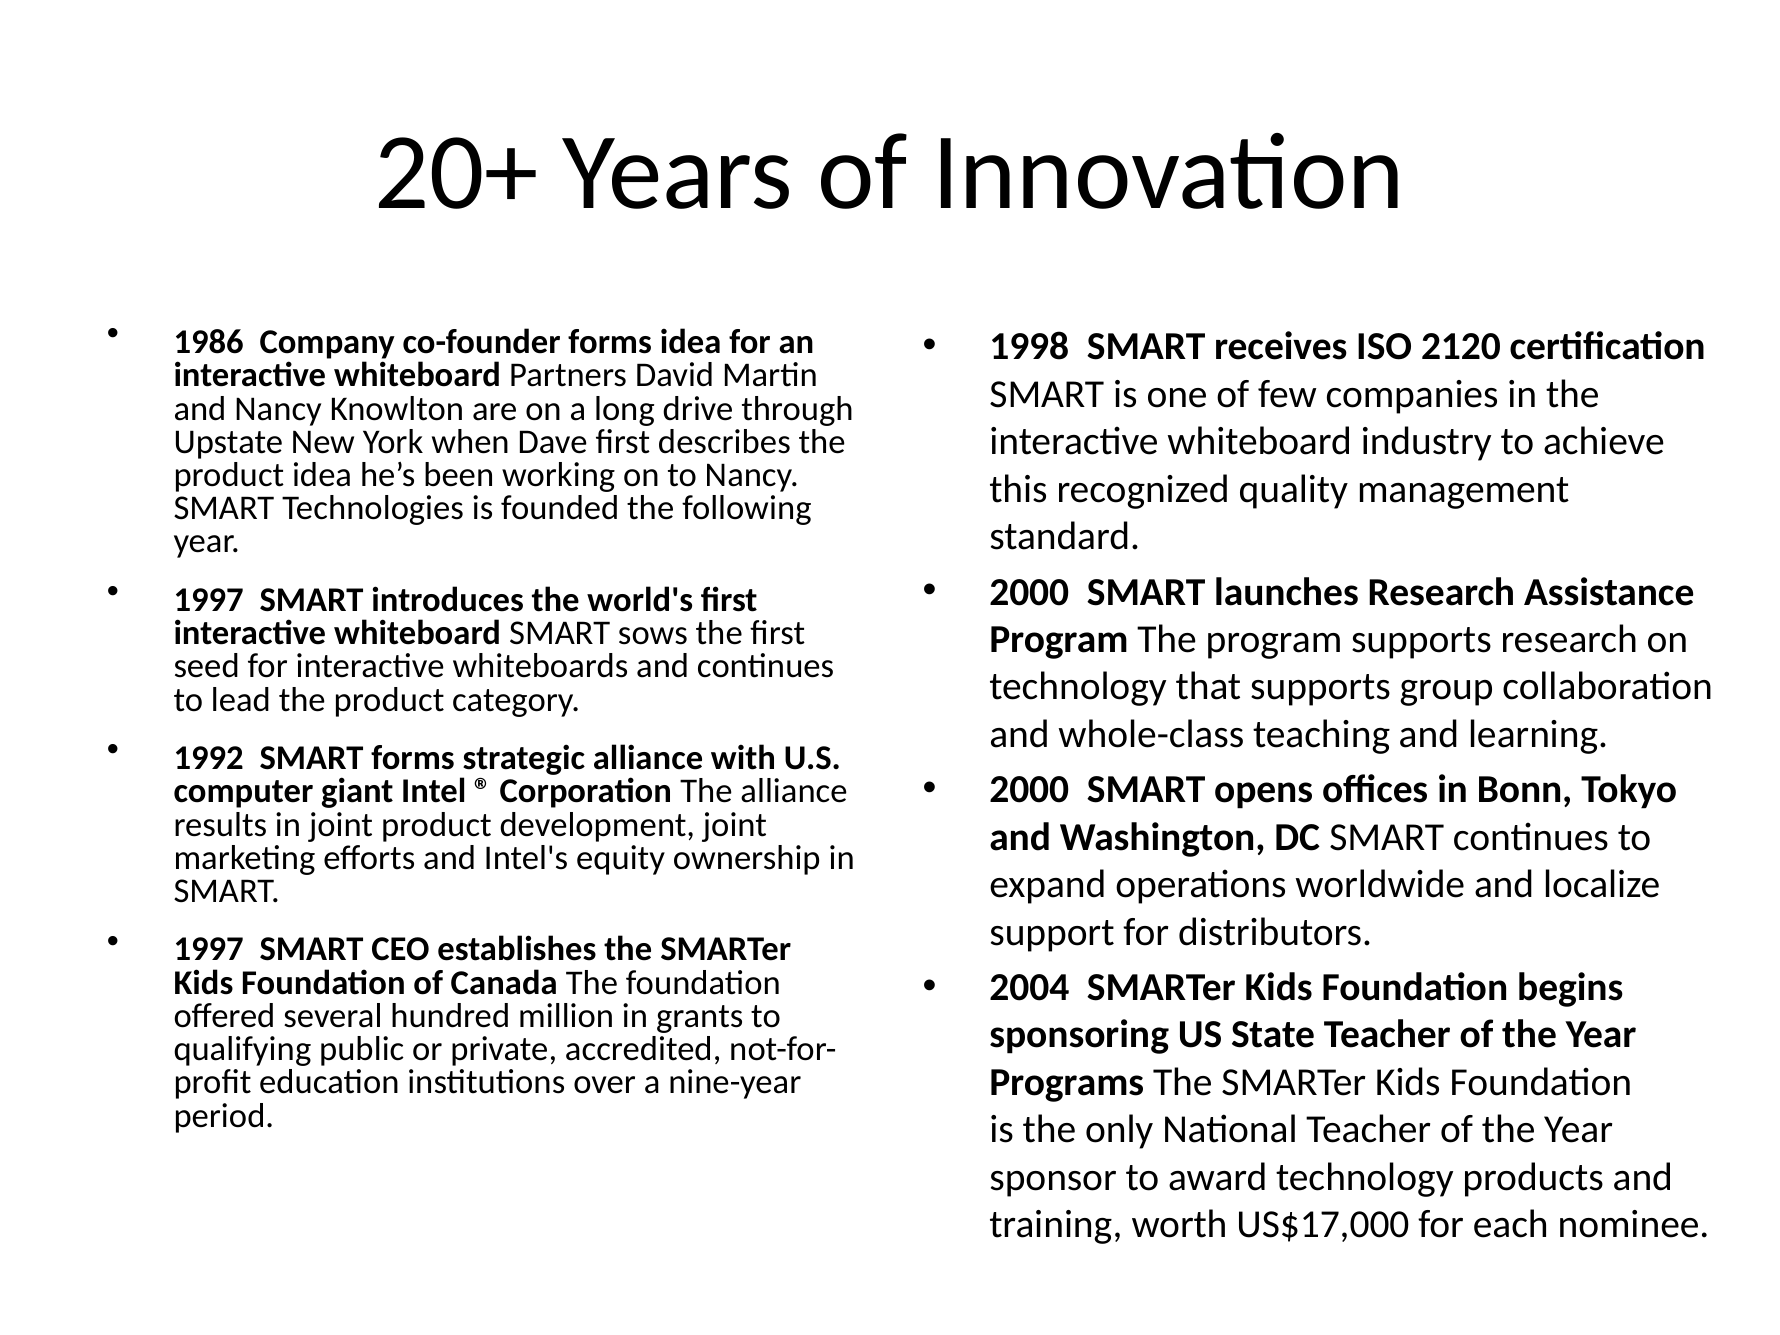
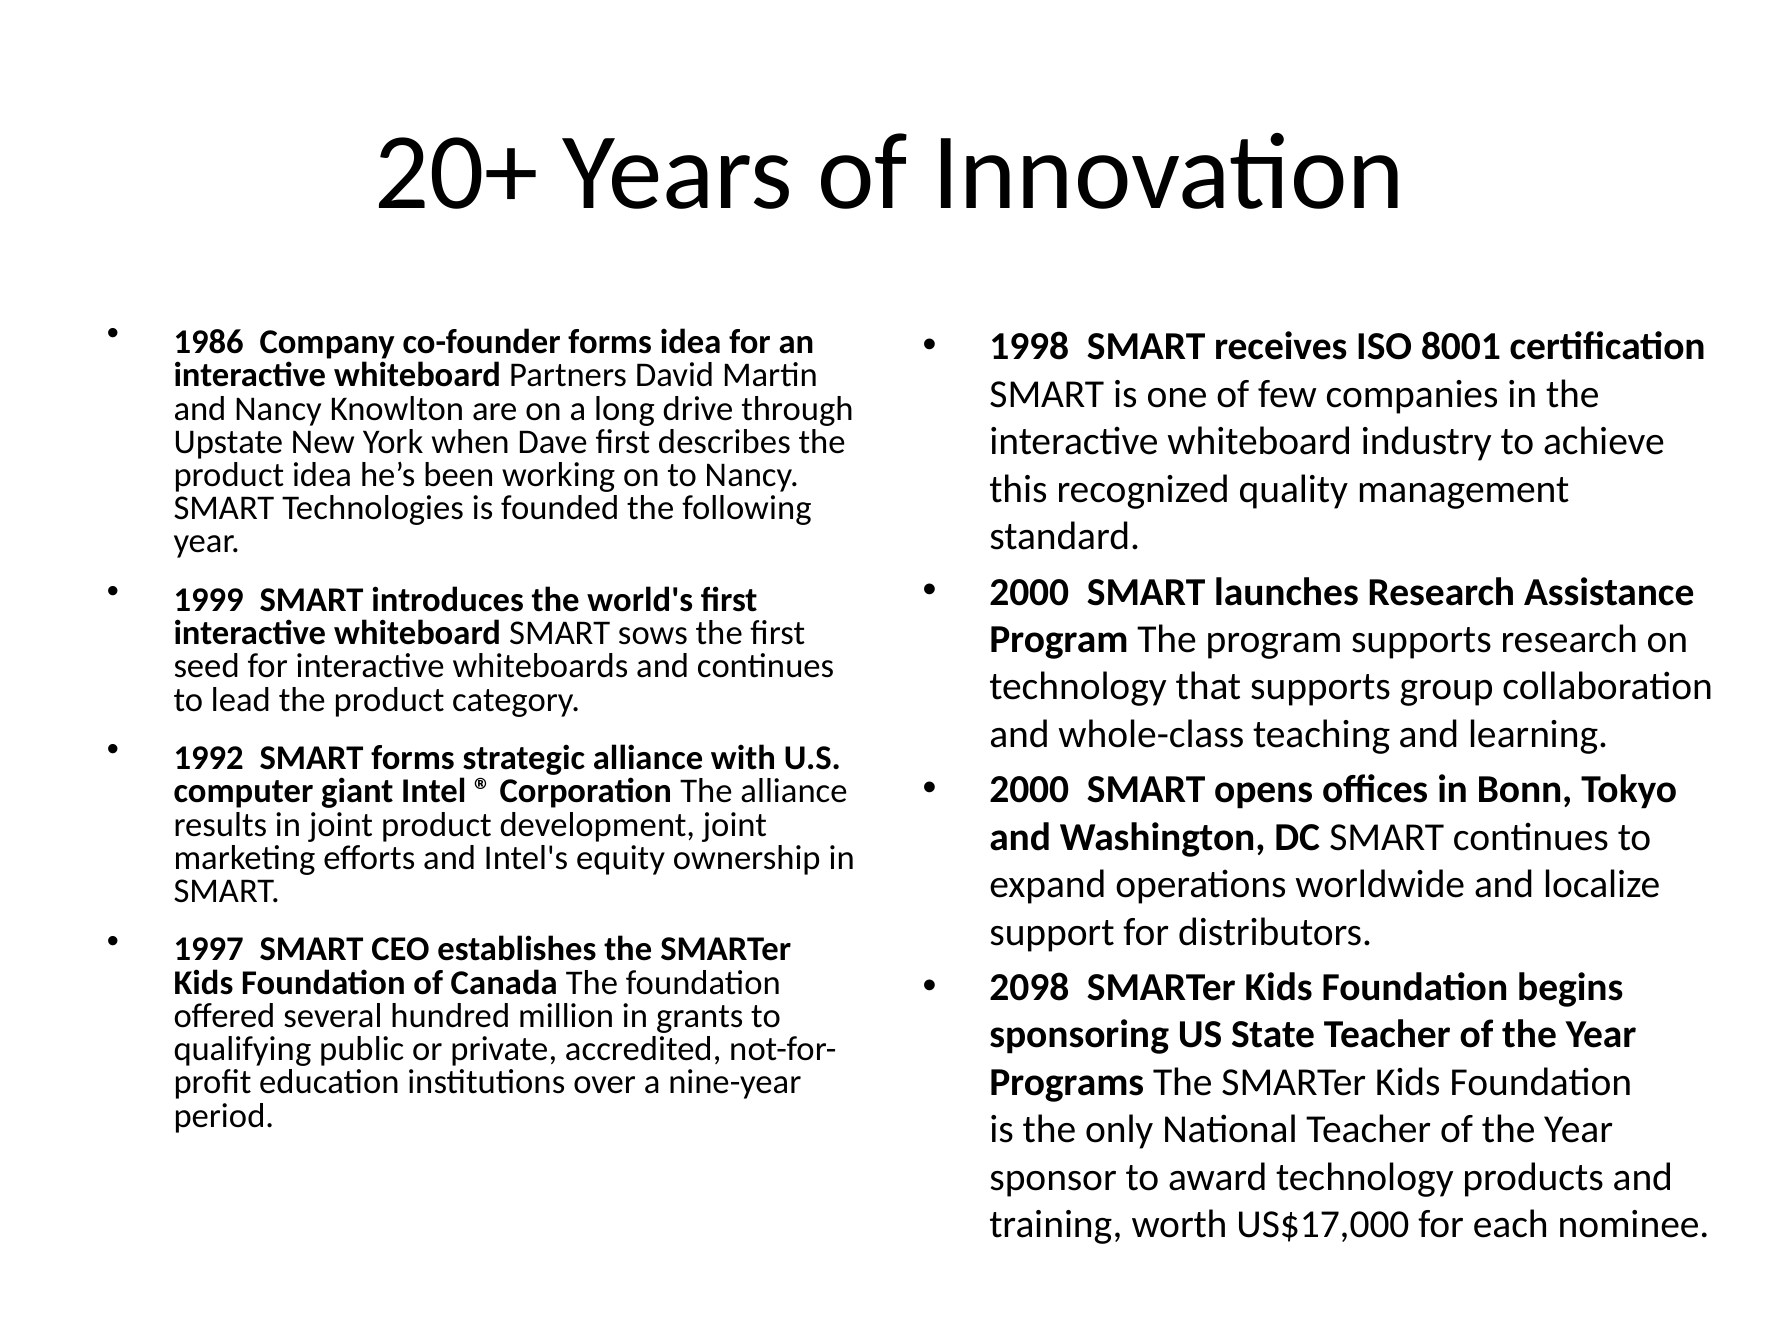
2120: 2120 -> 8001 (1461, 347)
1997: 1997 -> 1999 (209, 600)
2004: 2004 -> 2098 (1029, 987)
